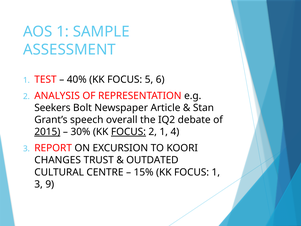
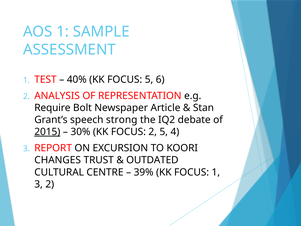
Seekers: Seekers -> Require (52, 108)
overall: overall -> strong (122, 120)
FOCUS underline: present -> none (128, 132)
2 1: 1 -> 5 (164, 132)
15%: 15% -> 39% (144, 172)
3 9: 9 -> 2 (50, 184)
